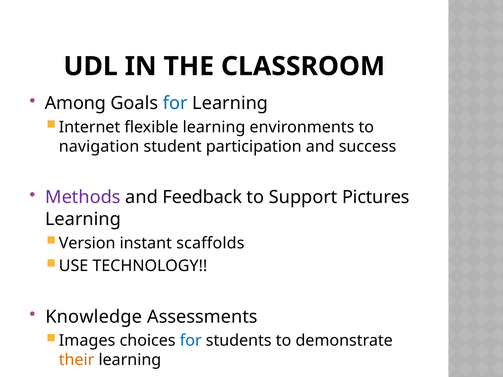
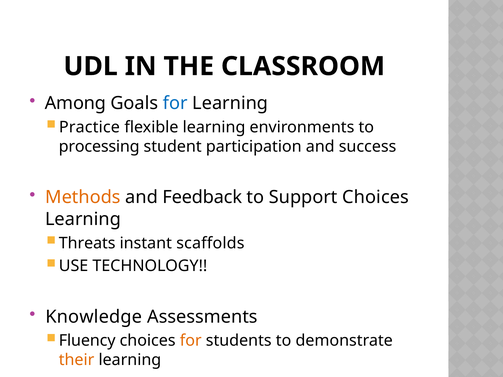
Internet: Internet -> Practice (89, 127)
navigation: navigation -> processing (99, 146)
Methods colour: purple -> orange (83, 197)
Support Pictures: Pictures -> Choices (376, 197)
Version: Version -> Threats (87, 243)
Images: Images -> Fluency (87, 341)
for colour: blue -> orange (191, 341)
